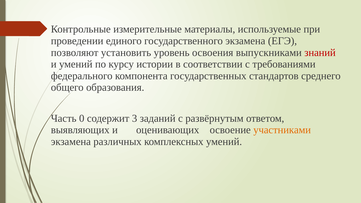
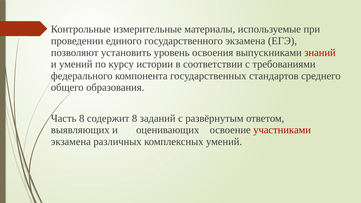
Часть 0: 0 -> 8 (82, 118)
содержит 3: 3 -> 8 (135, 118)
участниками colour: orange -> red (282, 130)
